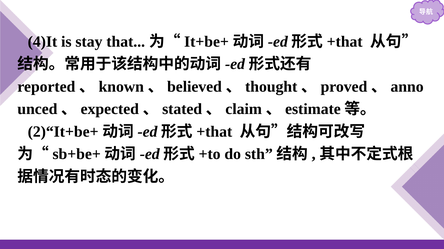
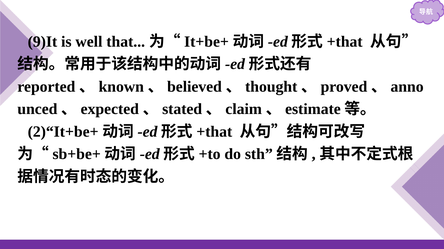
4)It: 4)It -> 9)It (42, 42)
stay: stay -> well (89, 42)
